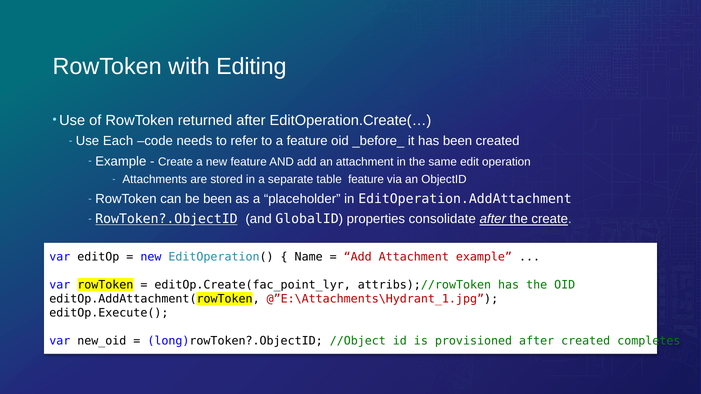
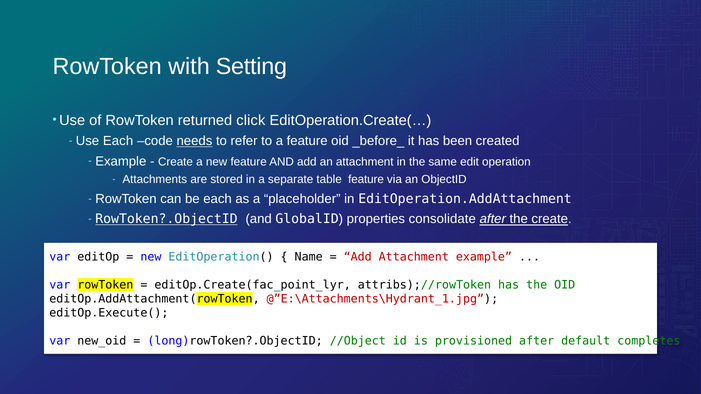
Editing: Editing -> Setting (251, 67)
returned after: after -> click (251, 120)
needs underline: none -> present (194, 141)
be been: been -> each (218, 199)
after created: created -> default (586, 341)
